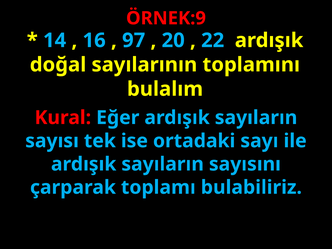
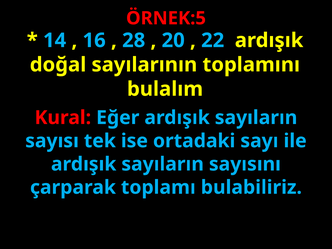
ÖRNEK:9: ÖRNEK:9 -> ÖRNEK:5 (166, 18)
97: 97 -> 28 (134, 40)
